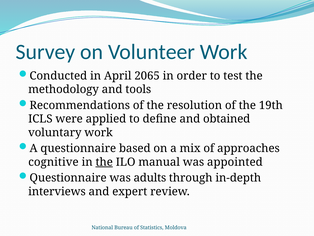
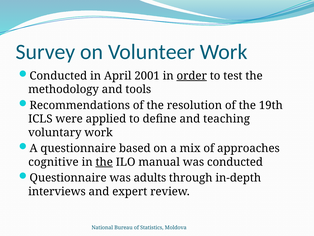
2065: 2065 -> 2001 (147, 76)
order underline: none -> present (192, 76)
obtained: obtained -> teaching (227, 119)
was appointed: appointed -> conducted (235, 162)
